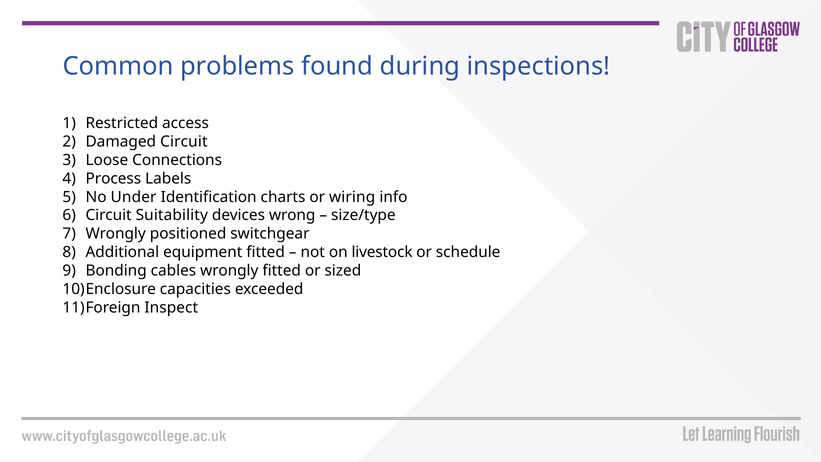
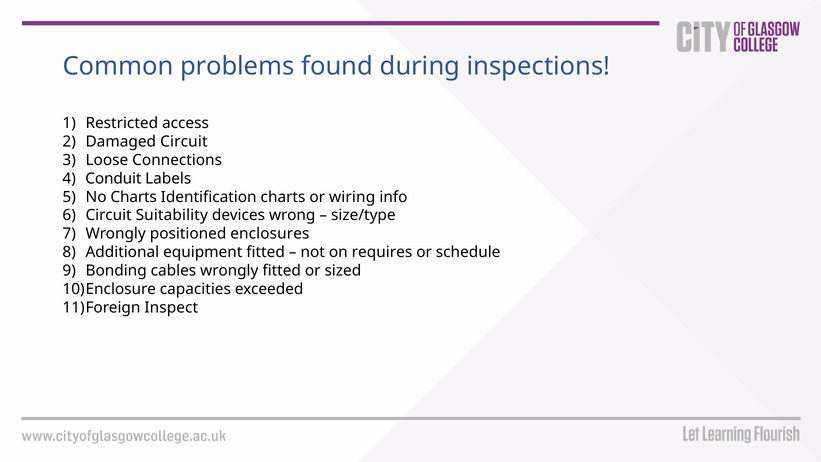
Process: Process -> Conduit (113, 178)
No Under: Under -> Charts (134, 197)
switchgear: switchgear -> enclosures (270, 234)
livestock: livestock -> requires (382, 252)
